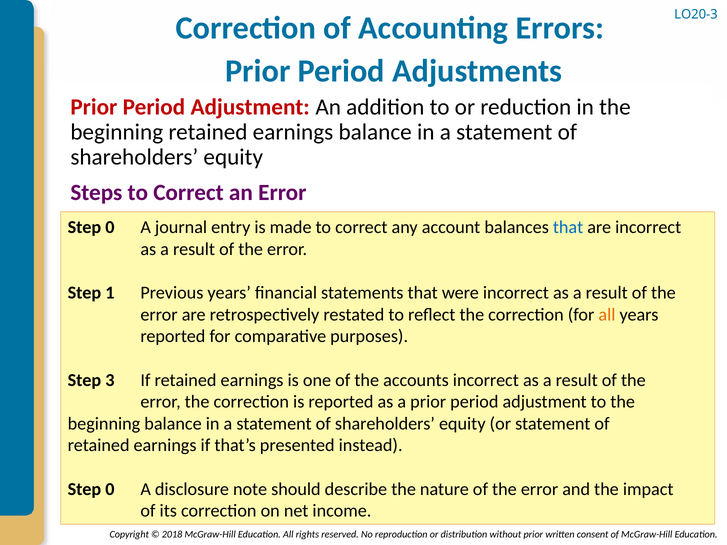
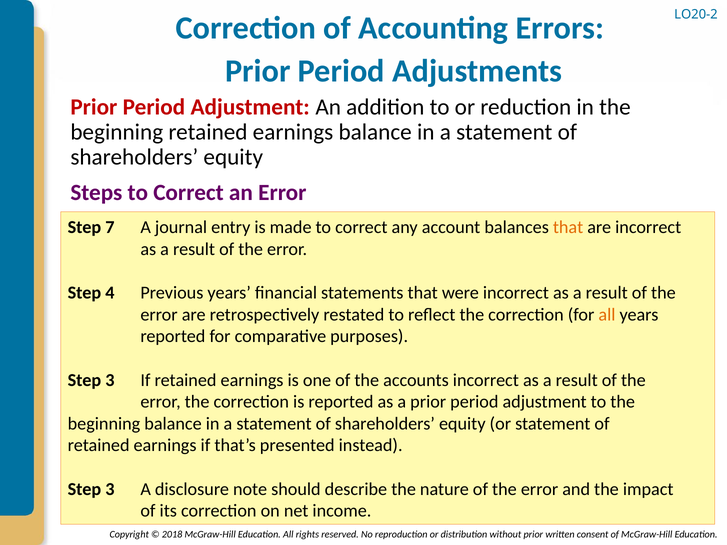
LO20-3: LO20-3 -> LO20-2 (696, 14)
0: 0 -> 7 (110, 228)
that colour: blue -> orange (568, 228)
1: 1 -> 4 (110, 293)
0: 0 -> 3 (110, 489)
